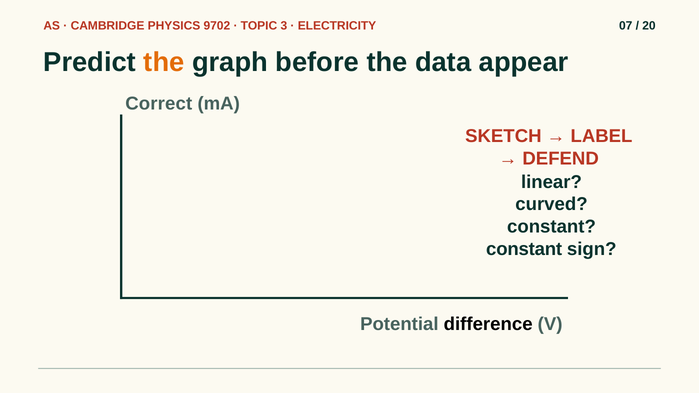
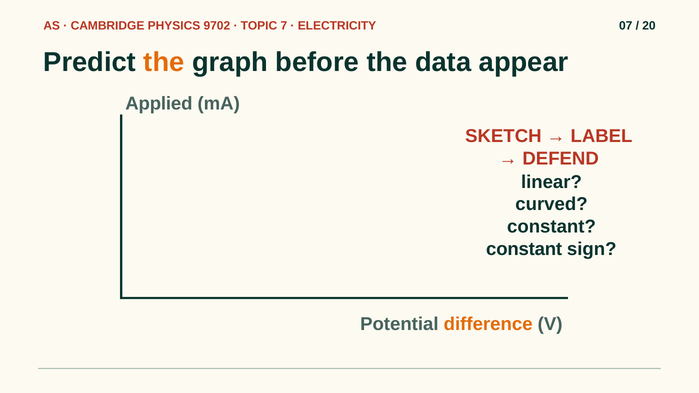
3: 3 -> 7 (284, 26)
Correct: Correct -> Applied (159, 103)
difference colour: black -> orange (488, 324)
